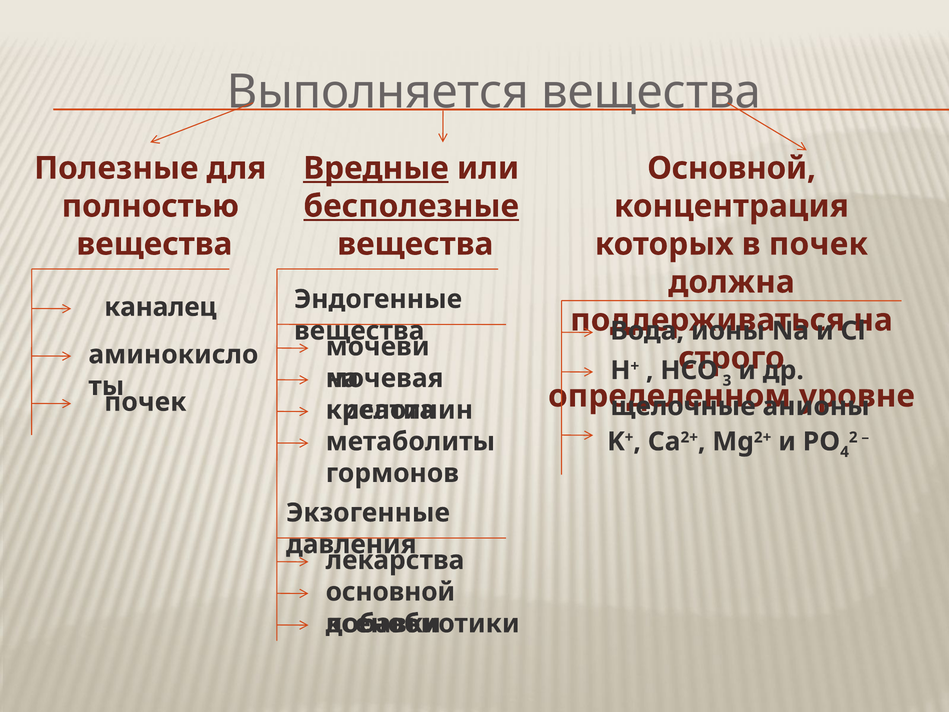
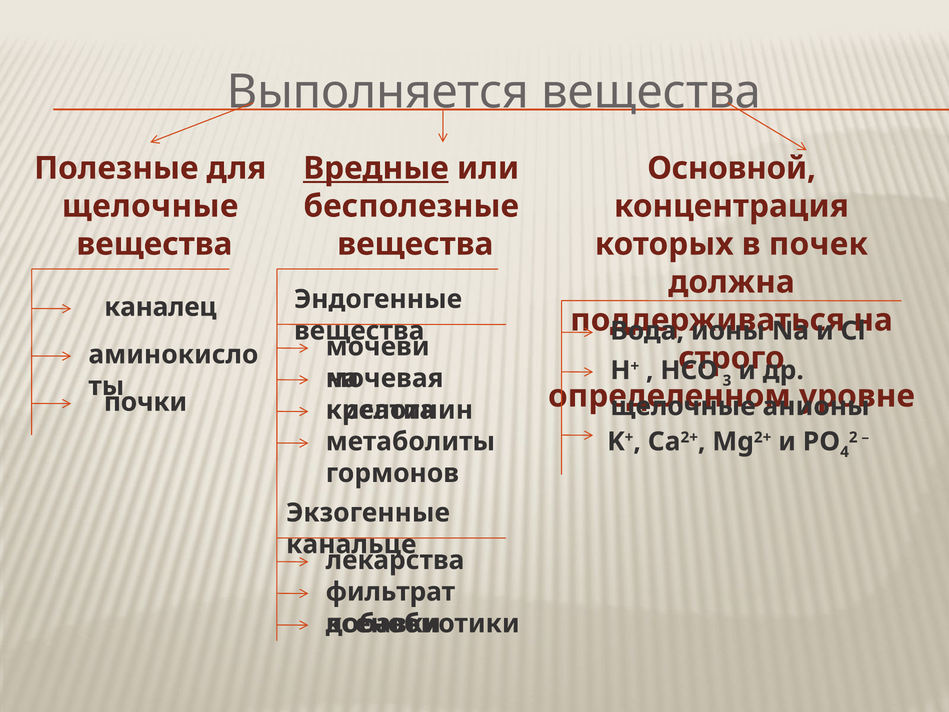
полностью: полностью -> щелочные (150, 206)
бесполезные underline: present -> none (411, 206)
почек: почек -> почки (145, 402)
давления: давления -> канальце (351, 544)
основной: основной -> фильтрат (390, 592)
